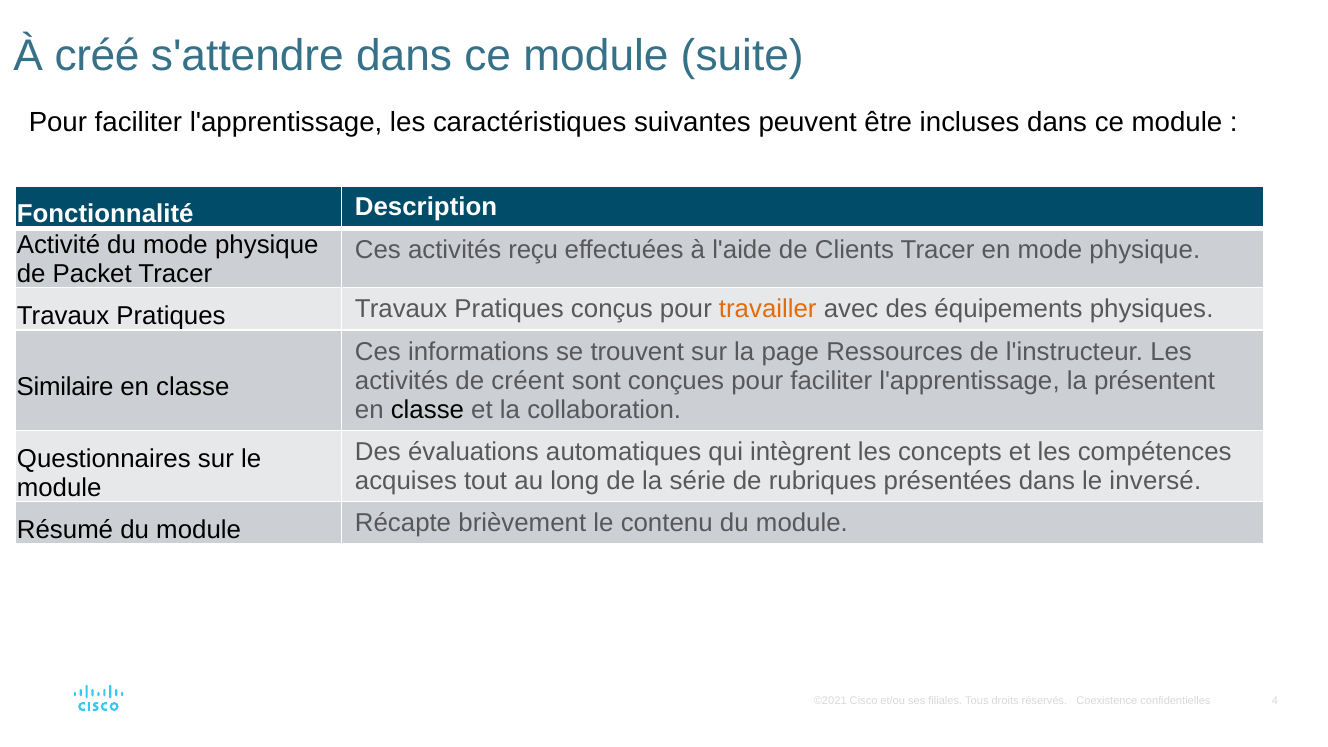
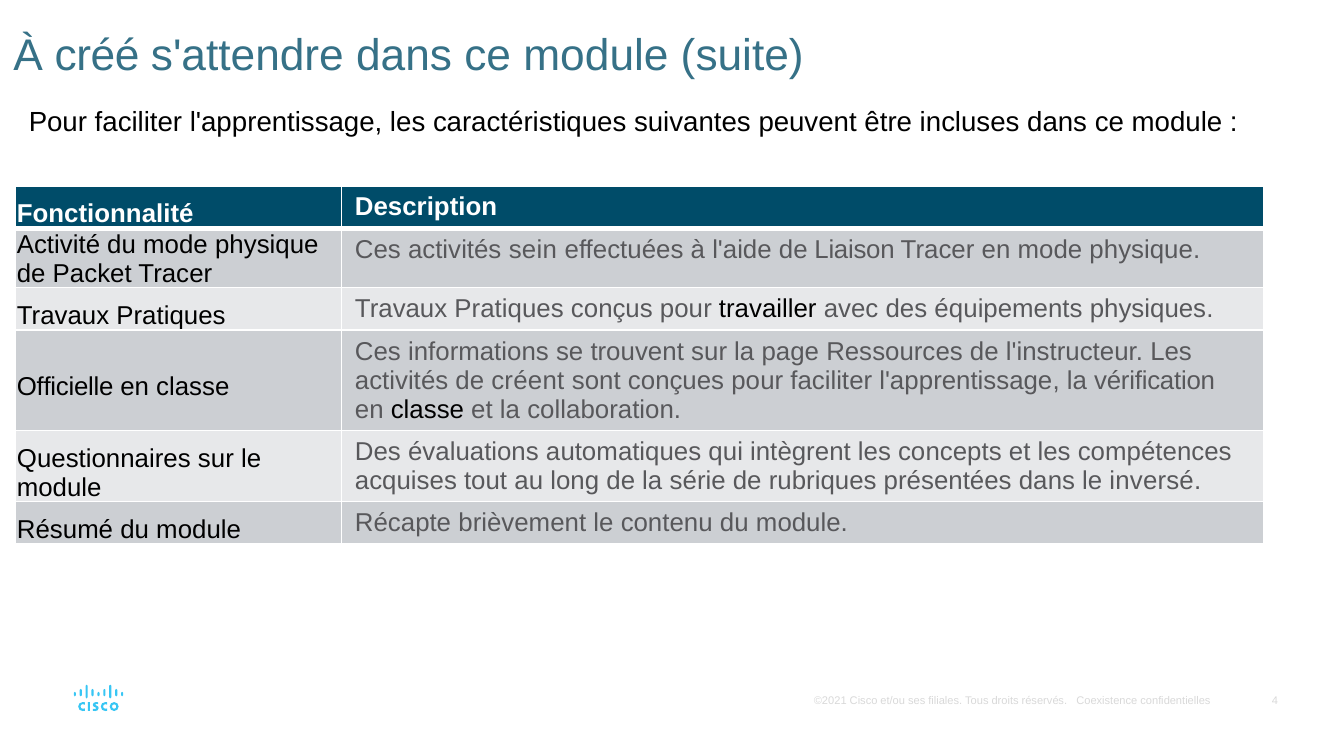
reçu: reçu -> sein (533, 250)
Clients: Clients -> Liaison (855, 250)
travailler colour: orange -> black (768, 309)
présentent: présentent -> vérification (1155, 381)
Similaire: Similaire -> Officielle (65, 387)
